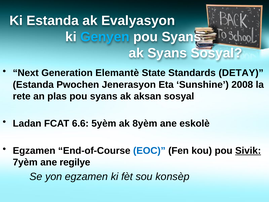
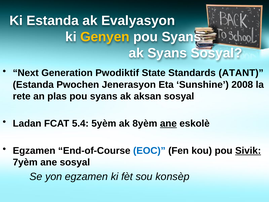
Genyen colour: light blue -> yellow (105, 37)
Elemantè: Elemantè -> Pwodiktif (117, 73)
DETAY: DETAY -> ATANT (241, 73)
6.6: 6.6 -> 5.4 (80, 123)
ane underline: none -> present (168, 123)
ane regilye: regilye -> sosyal (75, 162)
